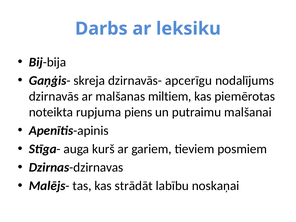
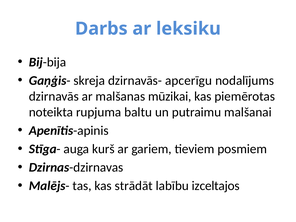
miltiem: miltiem -> mūzikai (170, 96)
piens: piens -> baltu (138, 112)
noskaņai: noskaņai -> izceltajos (216, 186)
